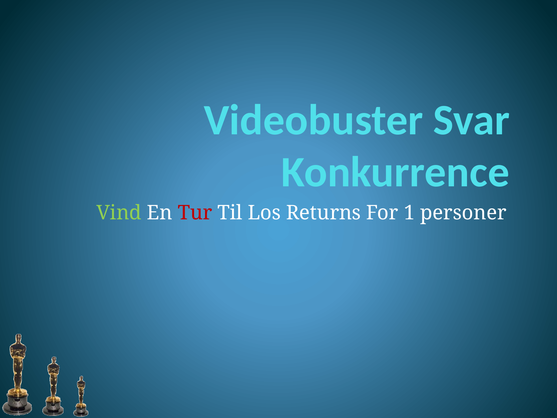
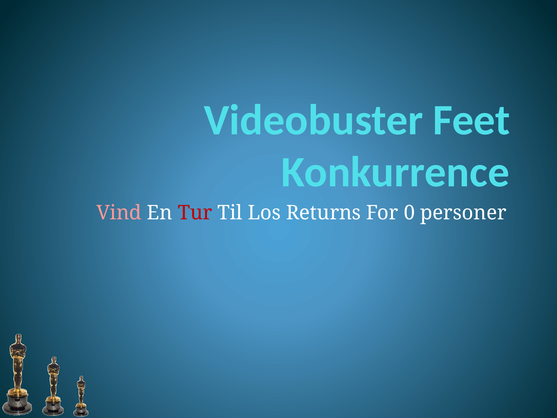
Svar: Svar -> Feet (471, 120)
Vind colour: light green -> pink (119, 213)
1: 1 -> 0 (409, 213)
